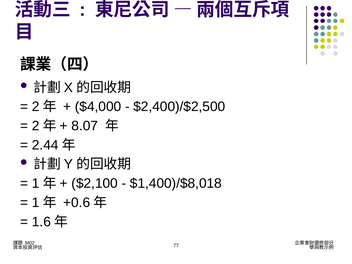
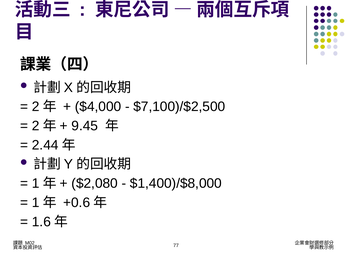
$2,400)/$2,500: $2,400)/$2,500 -> $7,100)/$2,500 (179, 107)
8.07: 8.07 -> 9.45 (85, 126)
$2,100: $2,100 -> $2,080 (95, 183)
$1,400)/$8,018: $1,400)/$8,018 -> $1,400)/$8,000 (176, 183)
